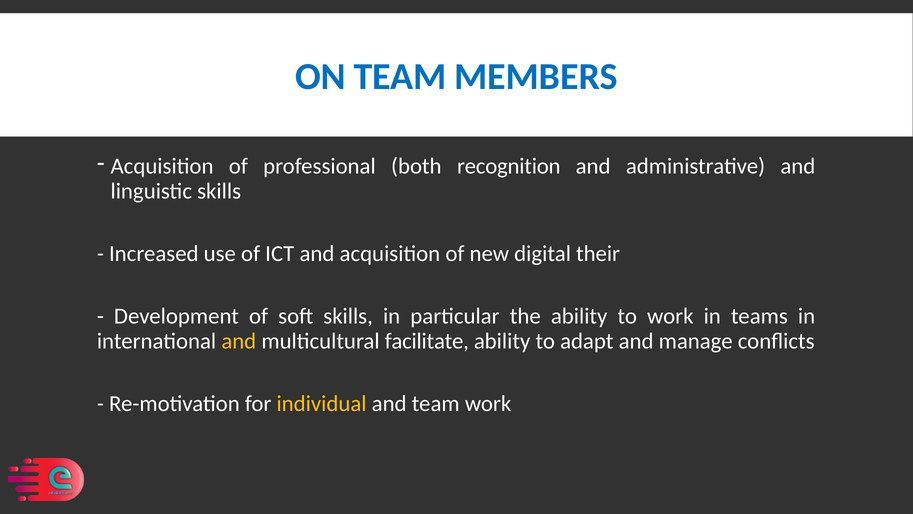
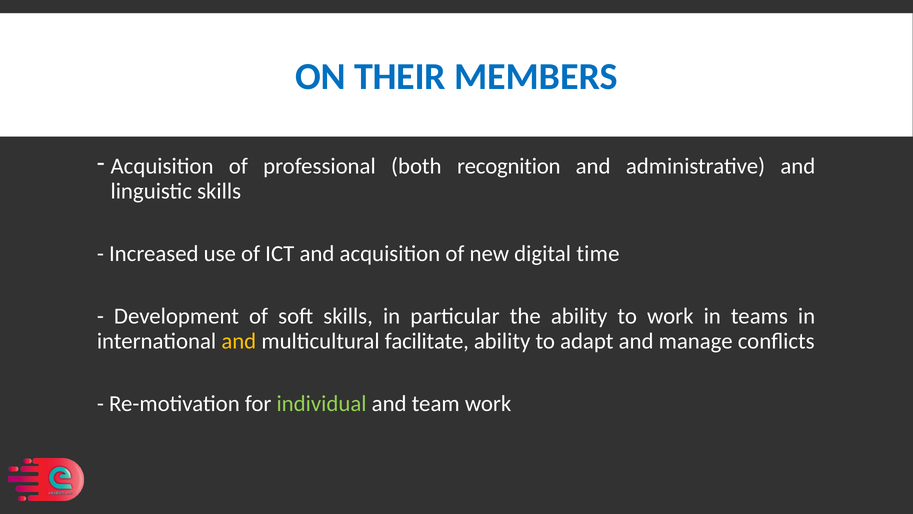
ON TEAM: TEAM -> THEIR (400, 77)
their: their -> time (598, 254)
individual colour: yellow -> light green (322, 403)
